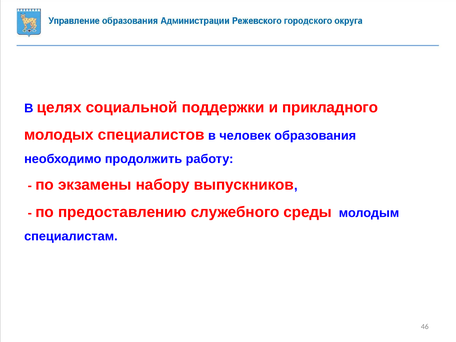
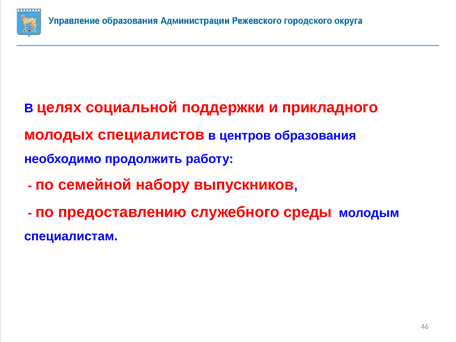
человек: человек -> центров (245, 136)
экзамены: экзамены -> семейной (95, 185)
